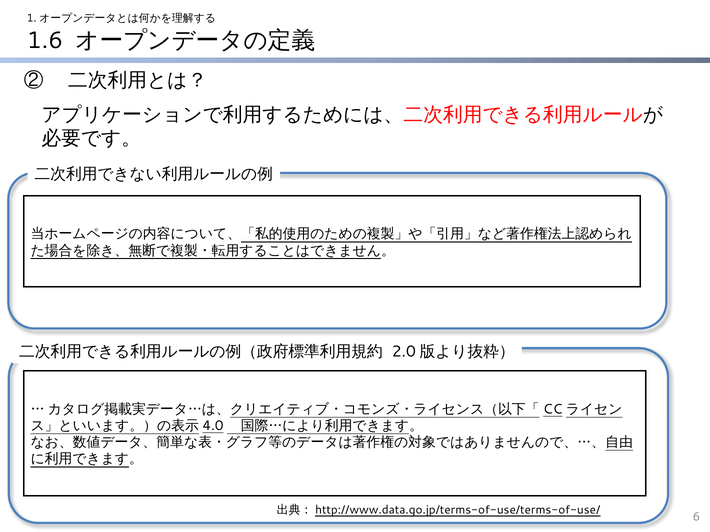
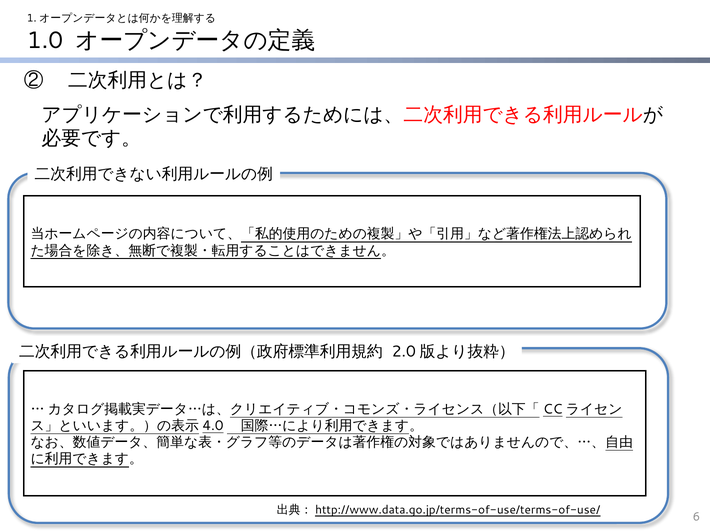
1.6: 1.6 -> 1.0 (45, 41)
